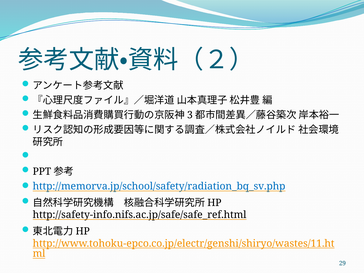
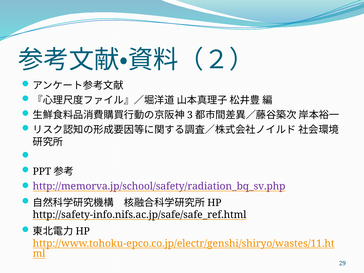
http://memorva.jp/school/safety/radiation_bq_sv.php colour: blue -> purple (159, 186)
